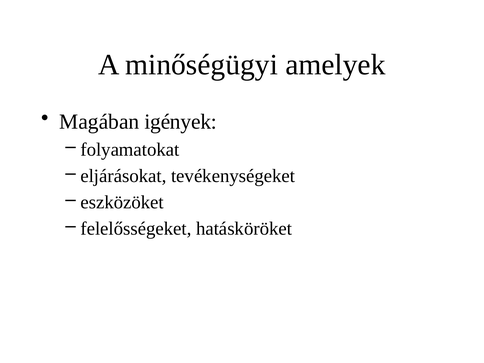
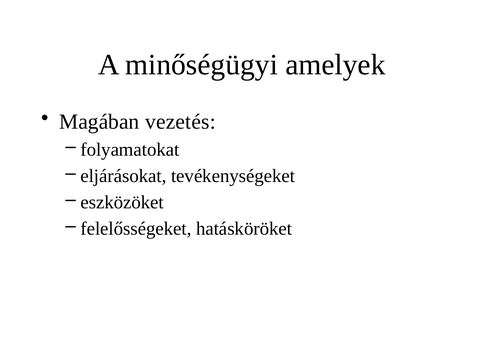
igények: igények -> vezetés (180, 122)
